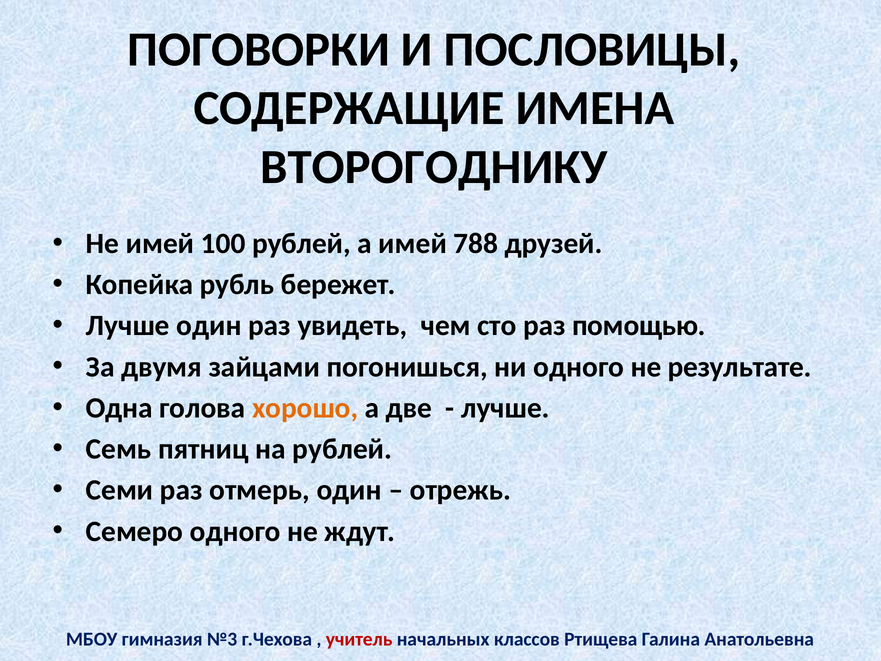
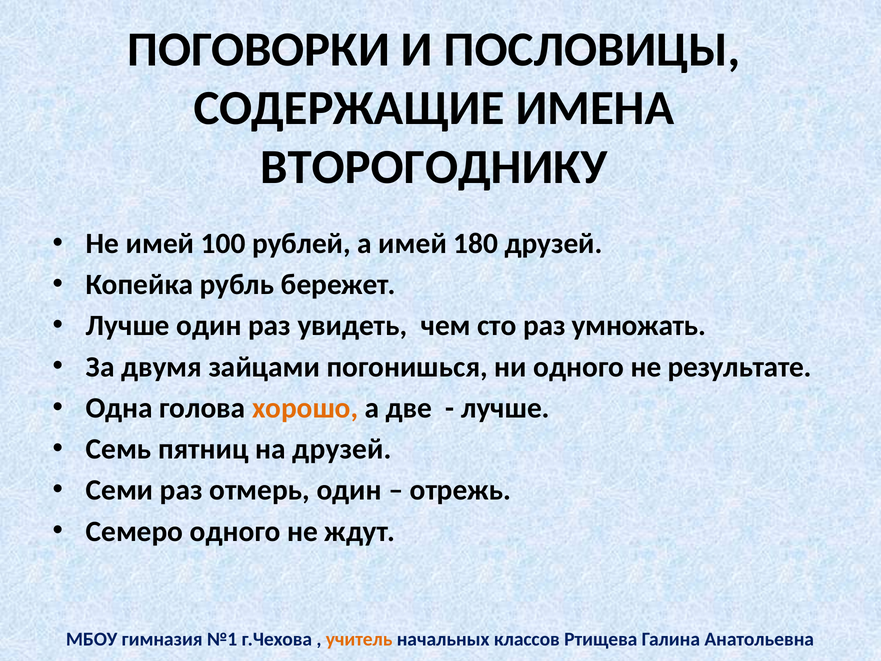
788: 788 -> 180 (476, 243)
помощью: помощью -> умножать (639, 326)
на рублей: рублей -> друзей (342, 449)
№3: №3 -> №1 (222, 639)
учитель colour: red -> orange (359, 639)
